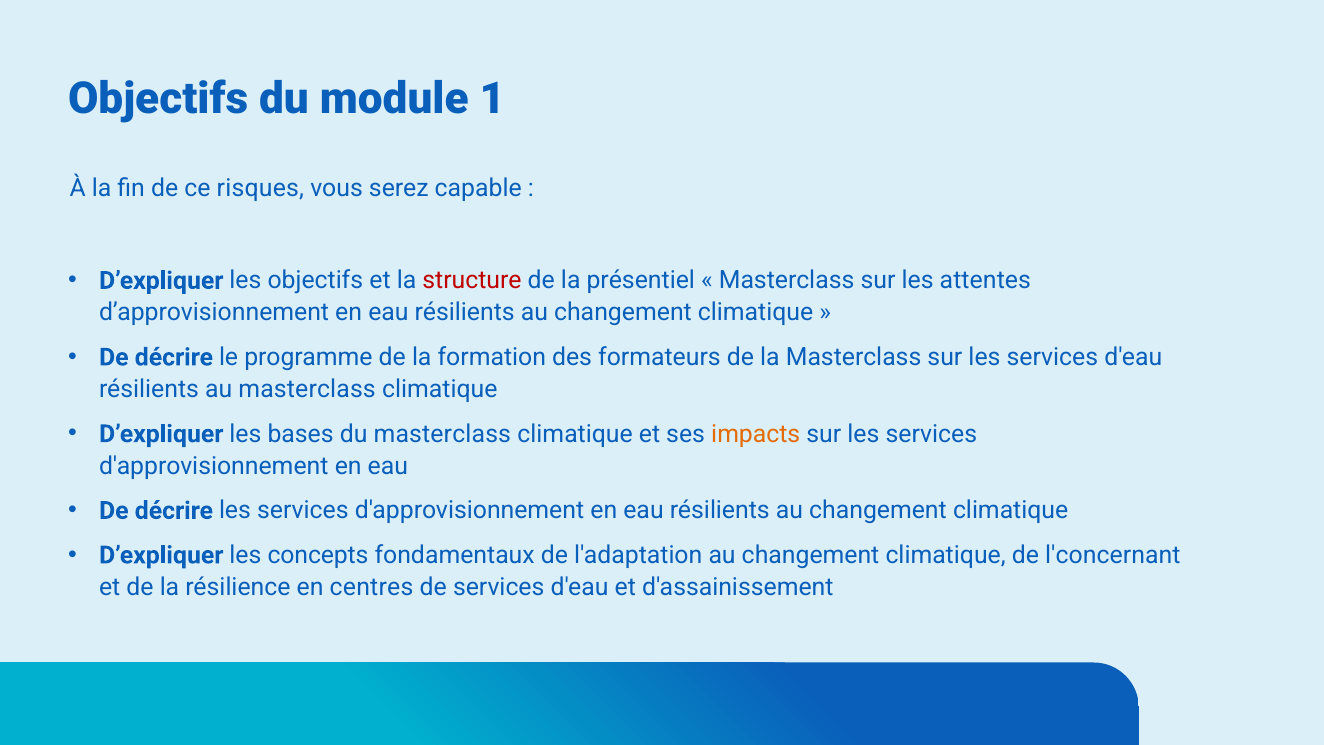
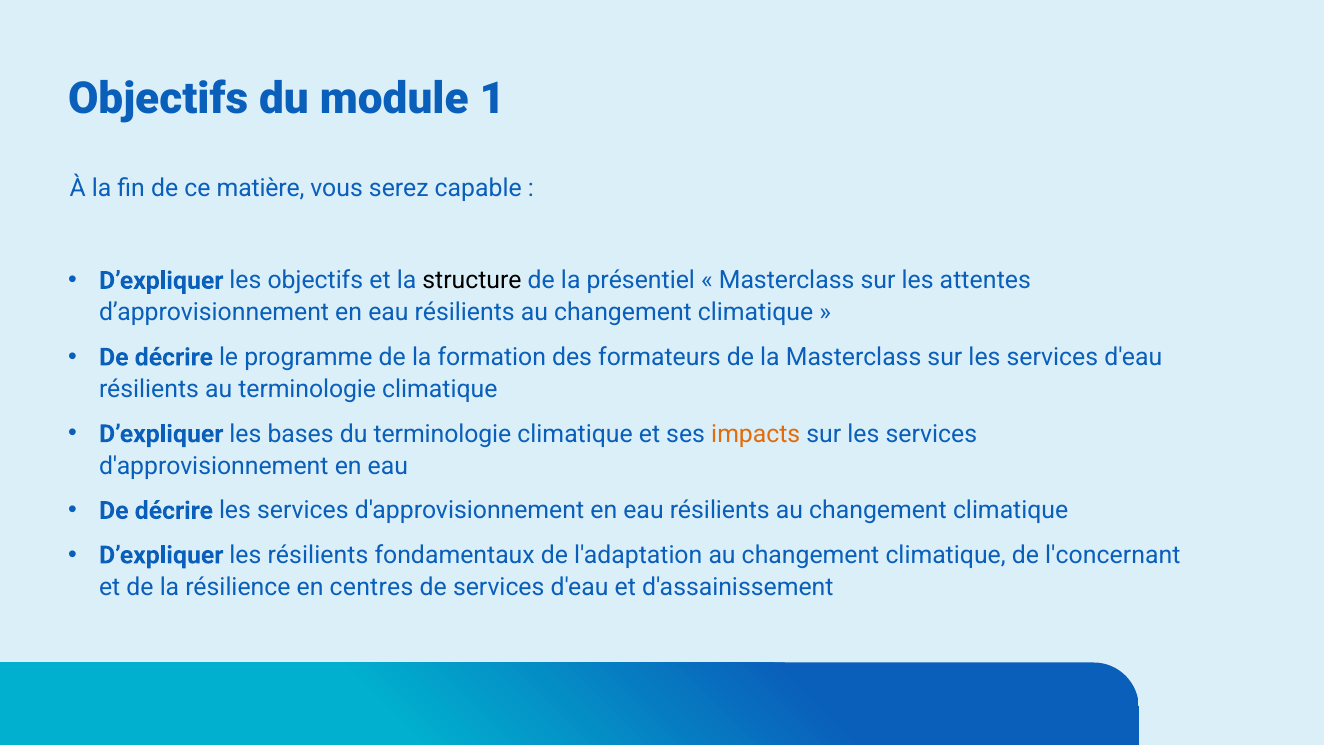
risques: risques -> matière (261, 188)
structure colour: red -> black (472, 280)
au masterclass: masterclass -> terminologie (307, 389)
du masterclass: masterclass -> terminologie (442, 434)
les concepts: concepts -> résilients (318, 555)
